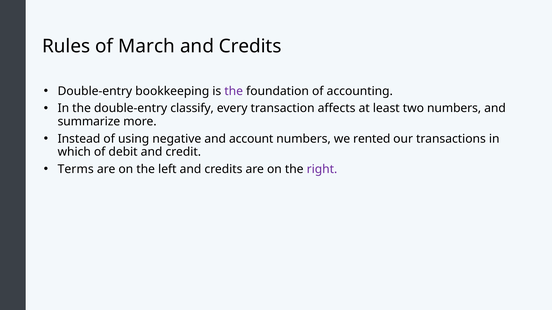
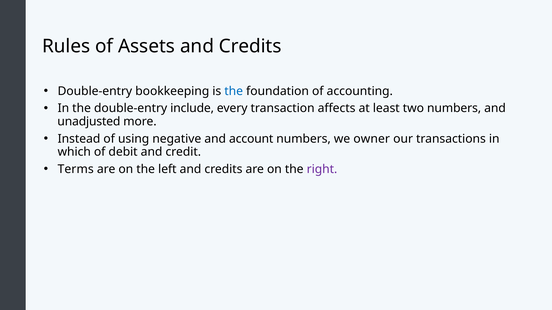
March: March -> Assets (147, 46)
the colour: purple -> blue (234, 91)
classify: classify -> include (192, 109)
summarize: summarize -> unadjusted (89, 122)
rented: rented -> owner (372, 139)
